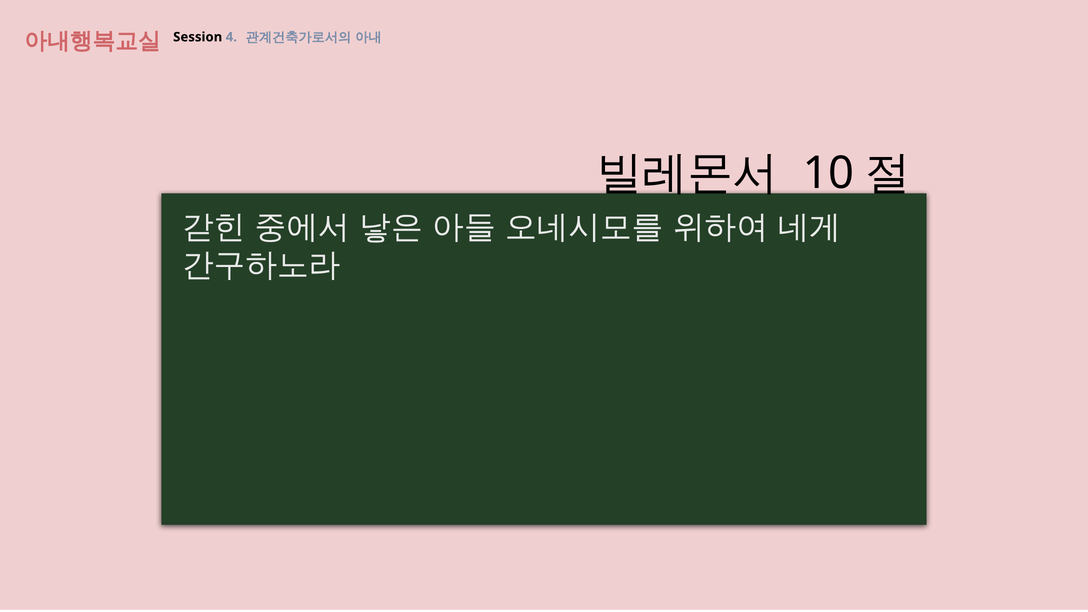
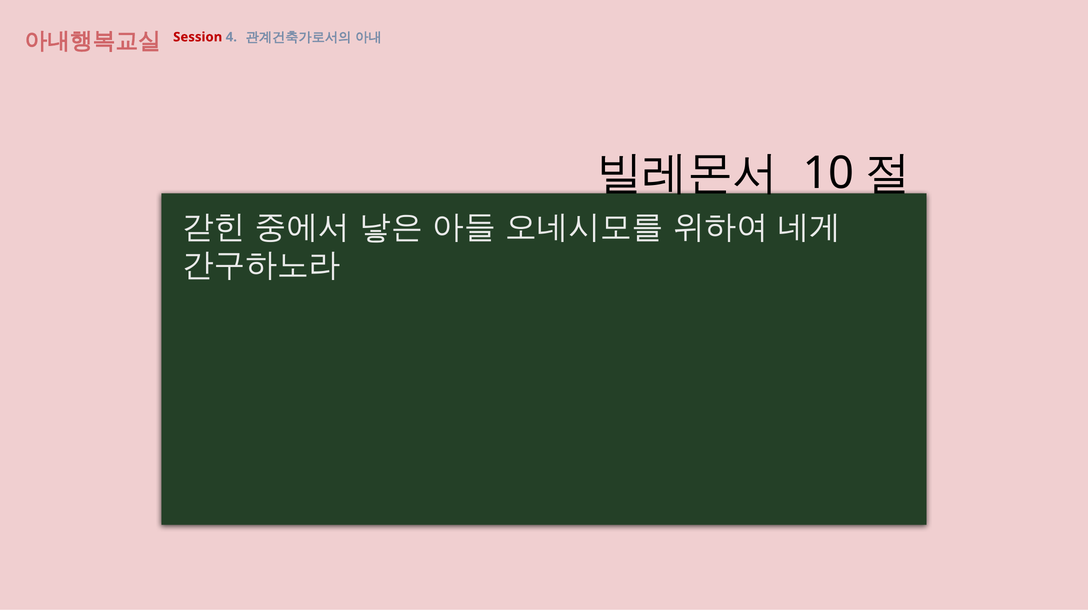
Session colour: black -> red (198, 37)
